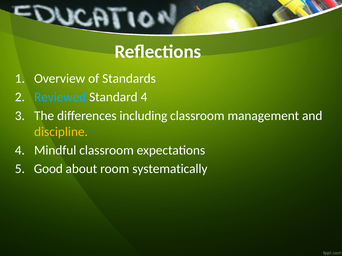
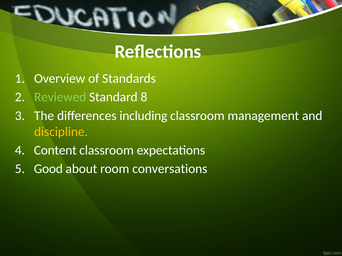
Reviewed colour: light blue -> light green (60, 97)
Standard 4: 4 -> 8 (144, 97)
Mindful: Mindful -> Content (55, 151)
systematically: systematically -> conversations (170, 169)
